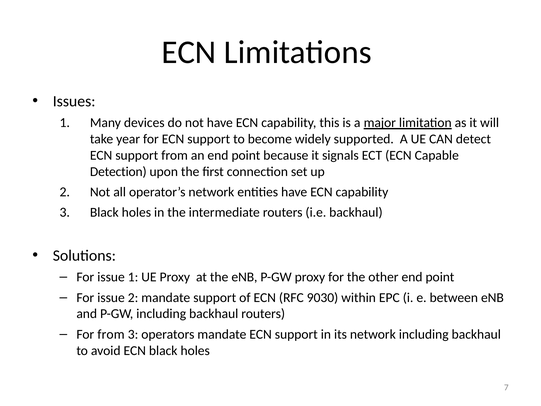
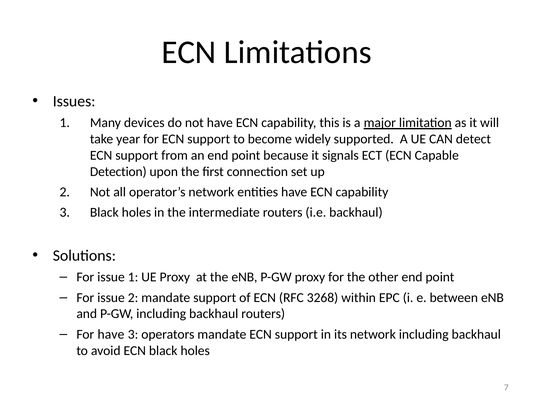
9030: 9030 -> 3268 (323, 297)
For from: from -> have (111, 334)
